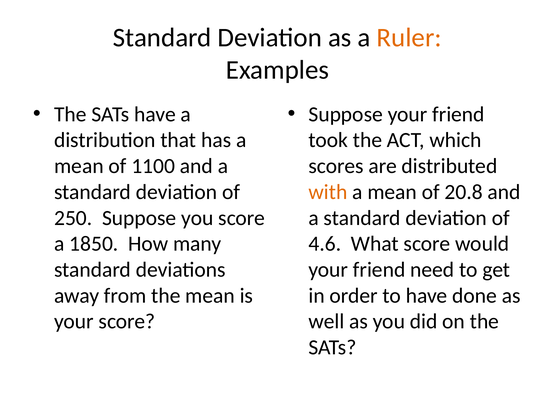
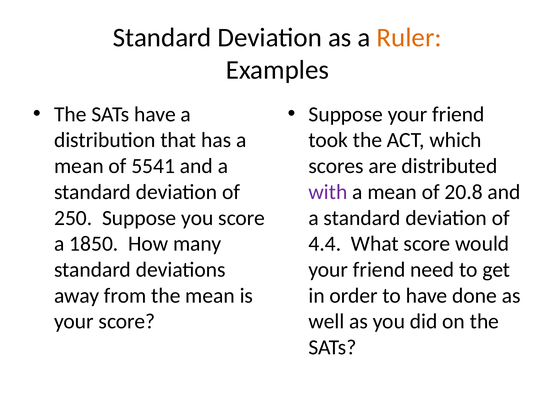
1100: 1100 -> 5541 (153, 166)
with colour: orange -> purple (328, 192)
4.6: 4.6 -> 4.4 (325, 244)
